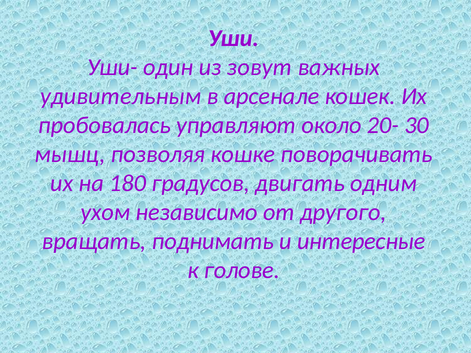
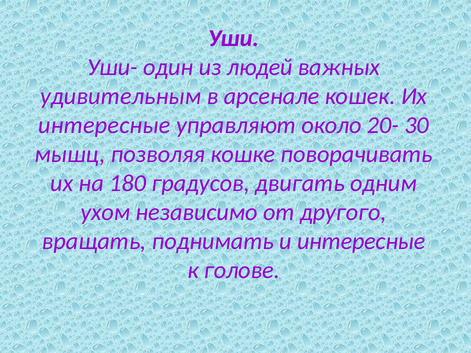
зовут: зовут -> людей (260, 67)
пробовалась: пробовалась -> интересные (104, 125)
